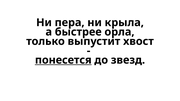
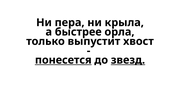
звезд underline: none -> present (128, 60)
